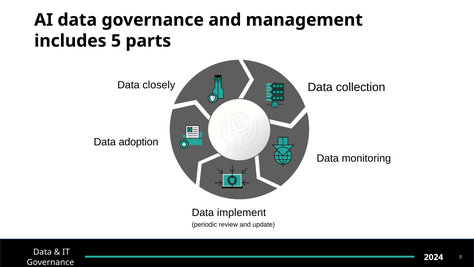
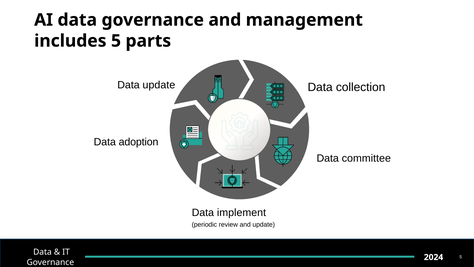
Data closely: closely -> update (159, 85)
monitoring: monitoring -> committee (366, 158)
